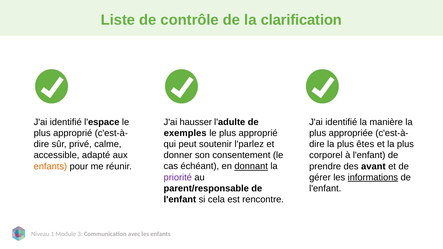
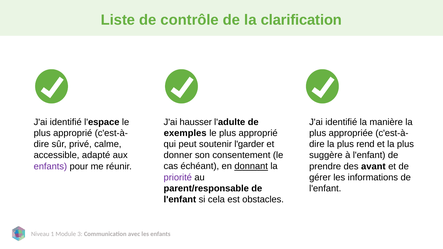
l'parlez: l'parlez -> l'garder (249, 144)
êtes: êtes -> rend (365, 144)
corporel: corporel -> suggère (326, 155)
enfants colour: orange -> purple (50, 166)
informations underline: present -> none (373, 178)
rencontre: rencontre -> obstacles (263, 200)
